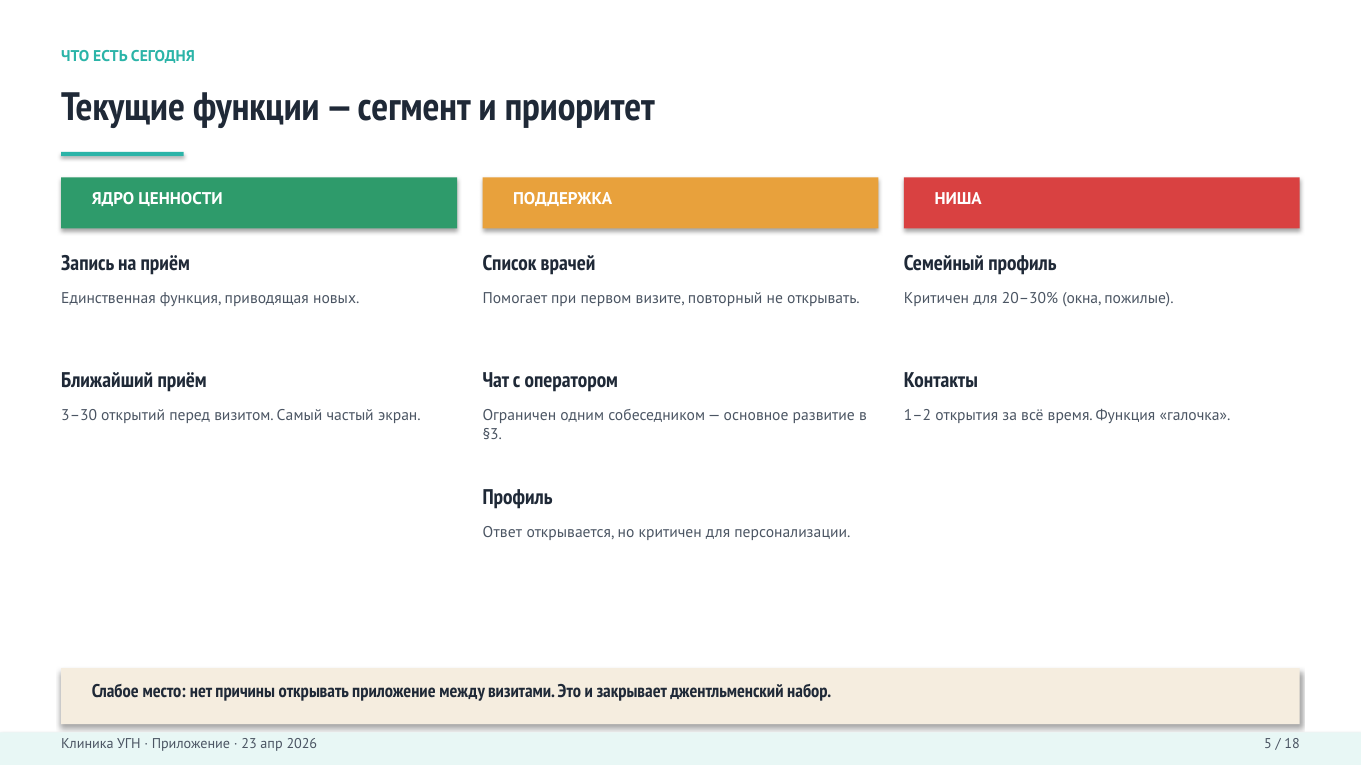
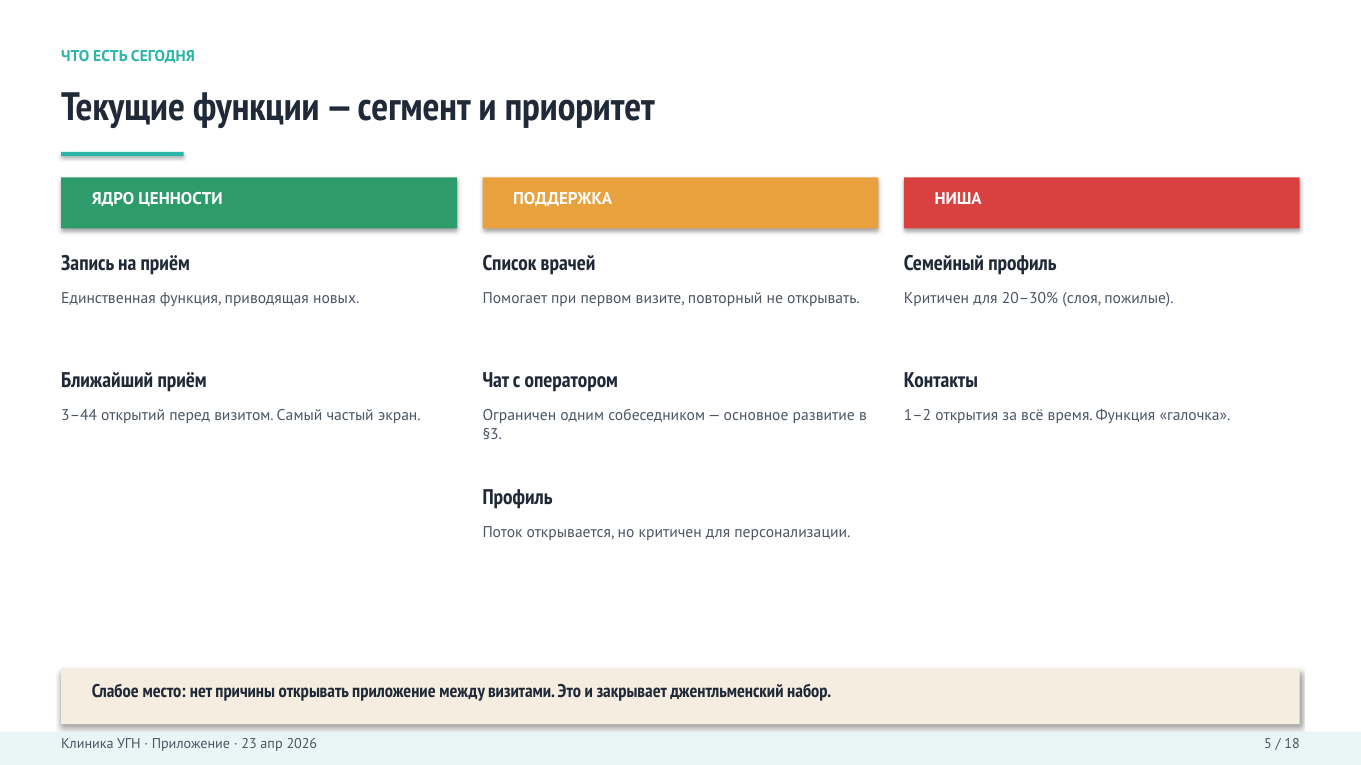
окна: окна -> слоя (1082, 298)
3–30: 3–30 -> 3–44 (79, 416)
Ответ: Ответ -> Поток (503, 533)
